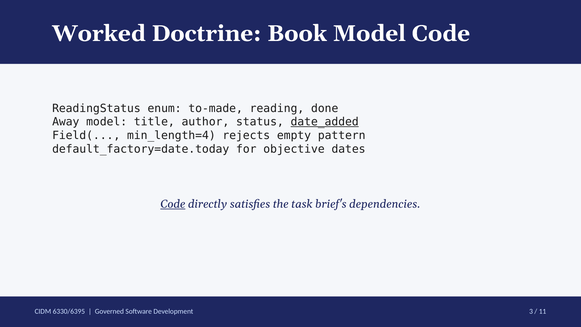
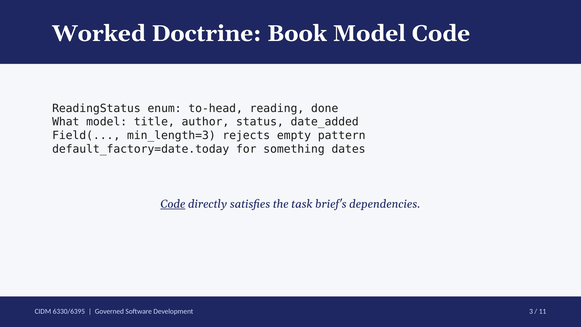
to-made: to-made -> to-head (216, 108)
Away: Away -> What (66, 122)
date_added underline: present -> none (325, 122)
min_length=4: min_length=4 -> min_length=3 (171, 135)
objective: objective -> something (294, 149)
